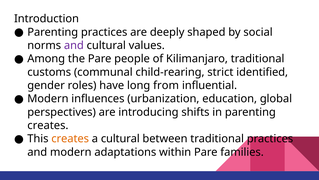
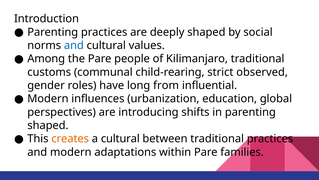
and colour: purple -> blue (74, 45)
identified: identified -> observed (262, 72)
creates: creates -> shaped (48, 125)
